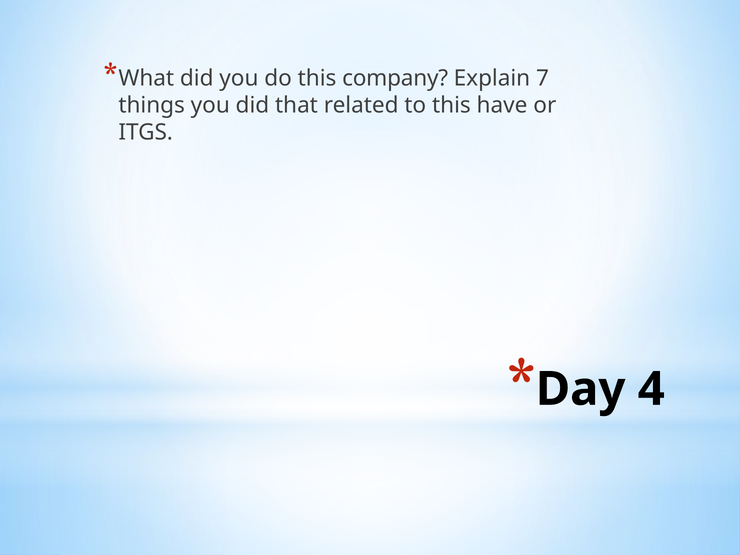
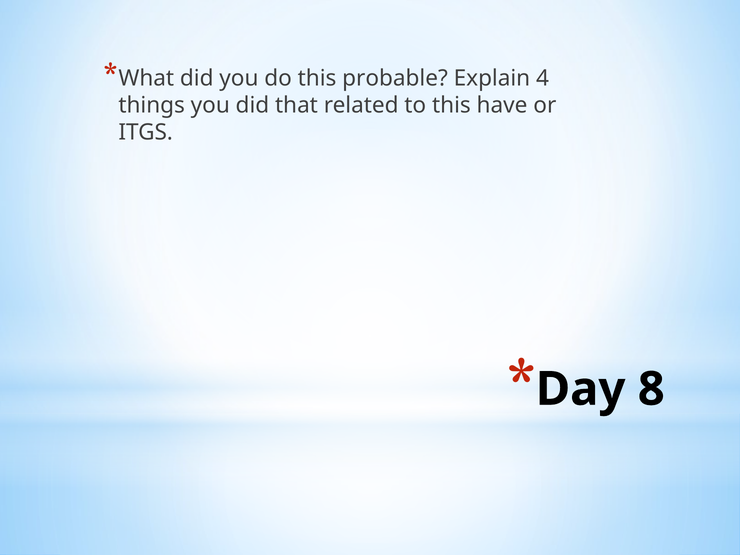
company: company -> probable (395, 78)
7: 7 -> 4 (543, 78)
4: 4 -> 8 (651, 389)
